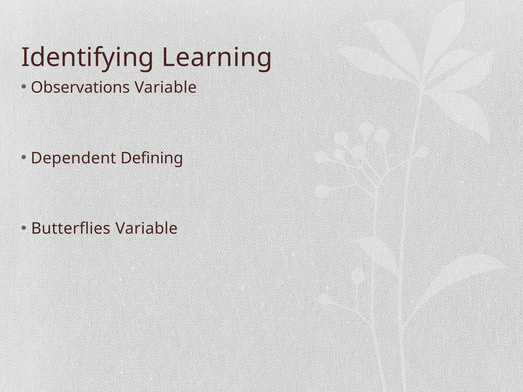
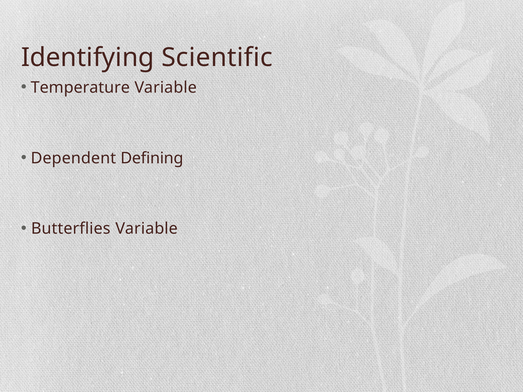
Learning: Learning -> Scientific (217, 58)
Observations: Observations -> Temperature (80, 88)
